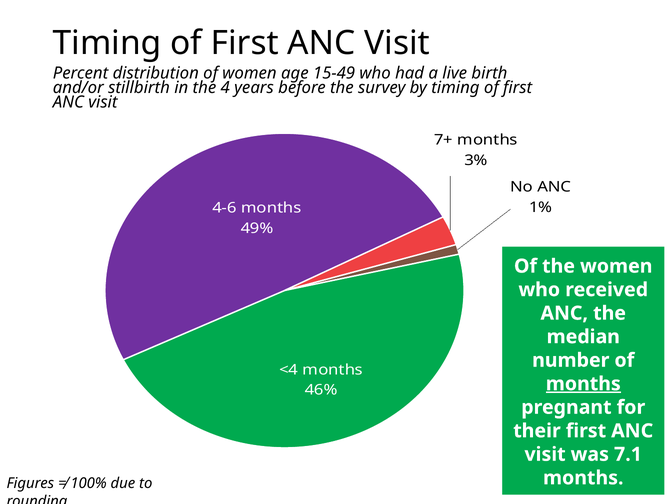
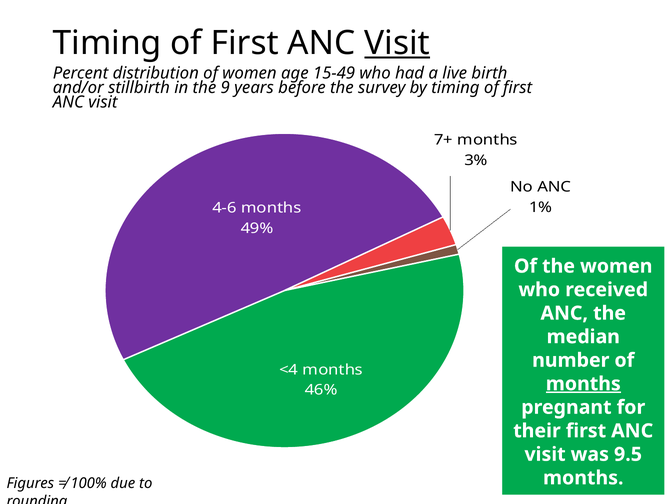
Visit underline: none -> present (397, 43)
4: 4 -> 9 (225, 88)
7.1: 7.1 -> 9.5 (628, 454)
